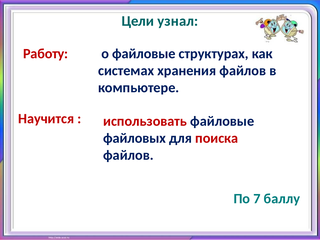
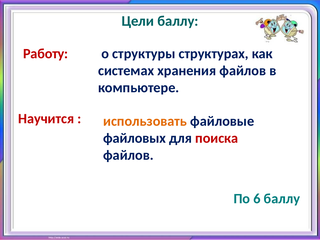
Цели узнал: узнал -> баллу (178, 21)
о файловые: файловые -> структуры (144, 54)
использовать colour: red -> orange (145, 121)
7: 7 -> 6 (257, 199)
